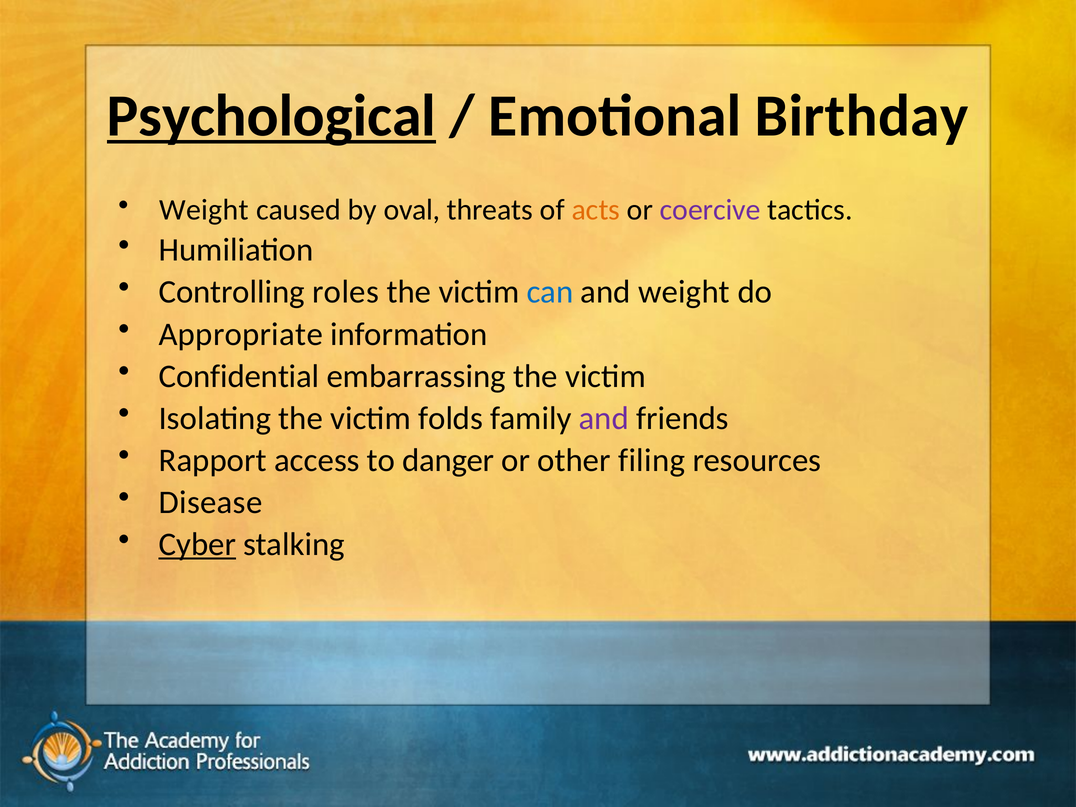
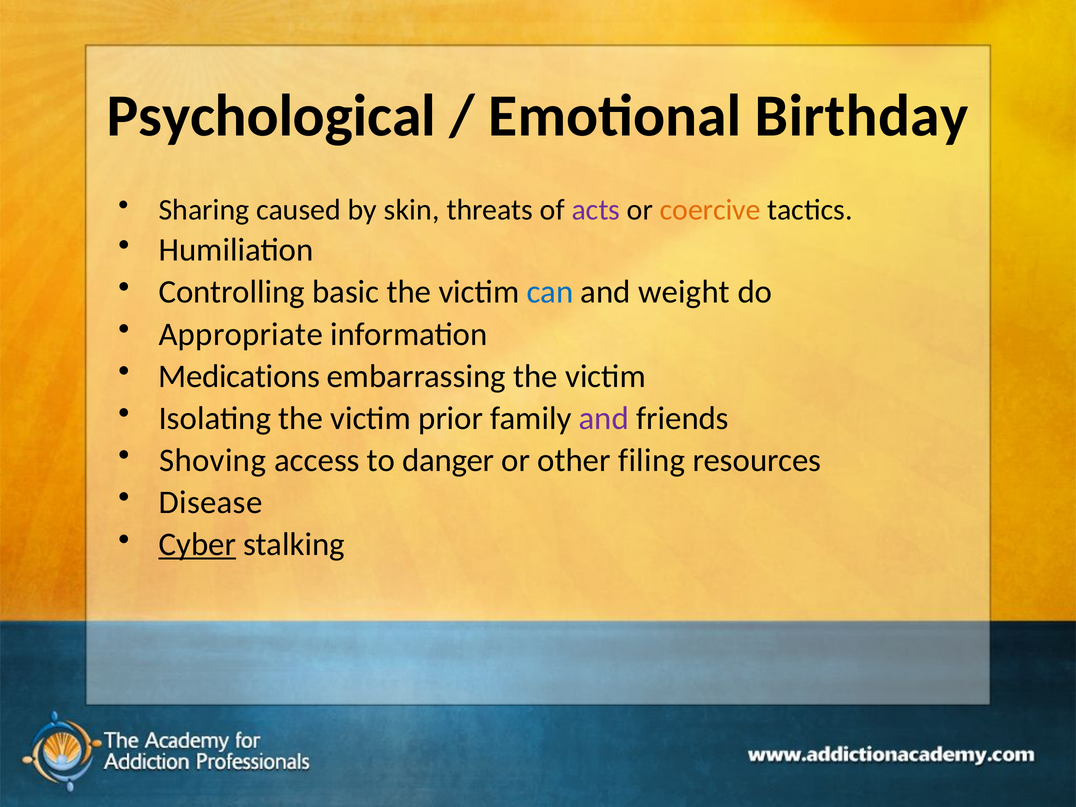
Psychological underline: present -> none (271, 116)
Weight: Weight -> Sharing (204, 210)
oval: oval -> skin (412, 210)
acts colour: orange -> purple (596, 210)
coercive colour: purple -> orange (710, 210)
roles: roles -> basic (346, 292)
Confidential: Confidential -> Medications (239, 376)
folds: folds -> prior (451, 418)
Rapport: Rapport -> Shoving (213, 460)
